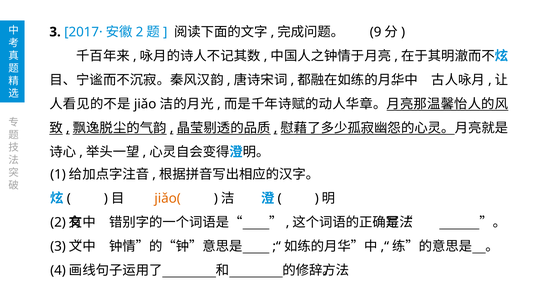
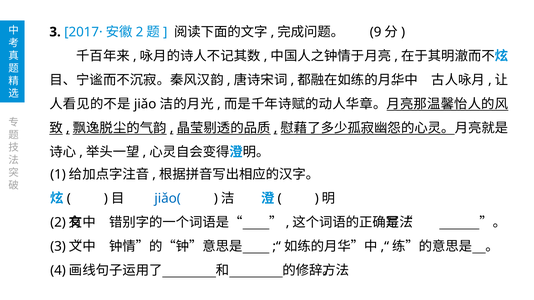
jiǎo( colour: orange -> blue (168, 199)
